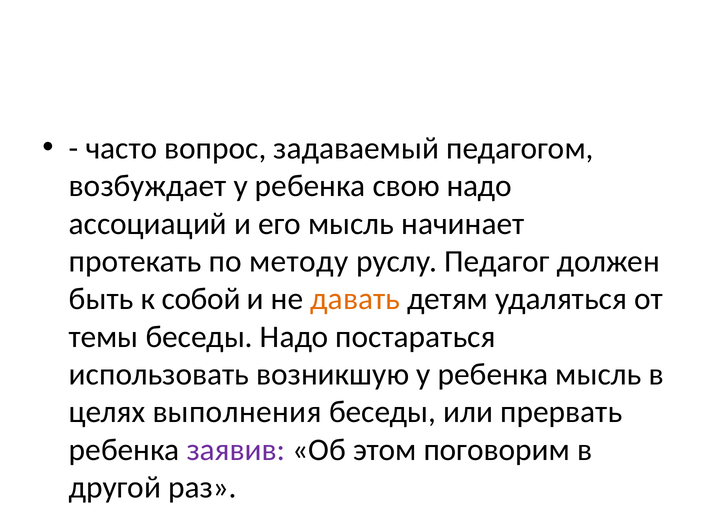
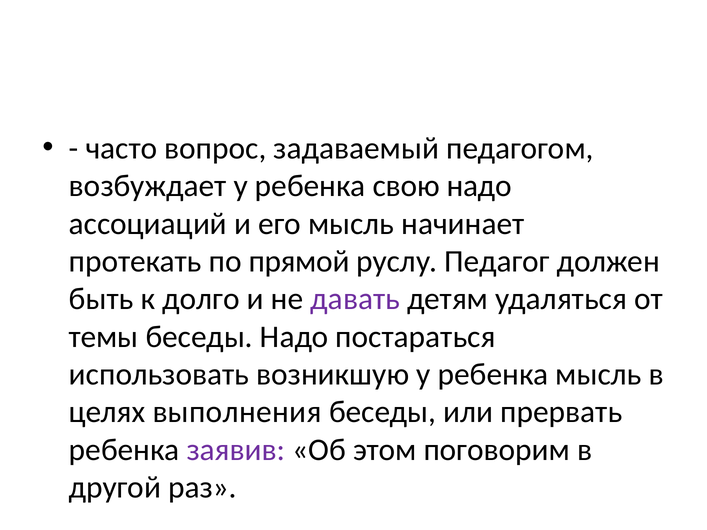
методу: методу -> прямой (299, 261)
собой: собой -> долго (201, 299)
давать colour: orange -> purple (355, 299)
